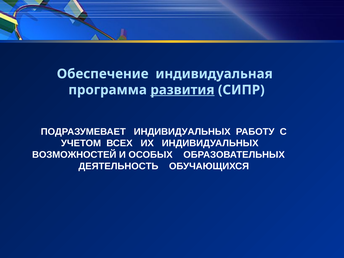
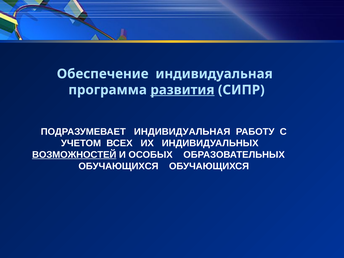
ПОДРАЗУМЕВАЕТ ИНДИВИДУАЛЬНЫХ: ИНДИВИДУАЛЬНЫХ -> ИНДИВИДУАЛЬНАЯ (182, 132)
ВОЗМОЖНОСТЕЙ underline: none -> present (74, 155)
ДЕЯТЕЛЬНОСТЬ: ДЕЯТЕЛЬНОСТЬ -> ОБУЧАЮЩИХСЯ (118, 166)
